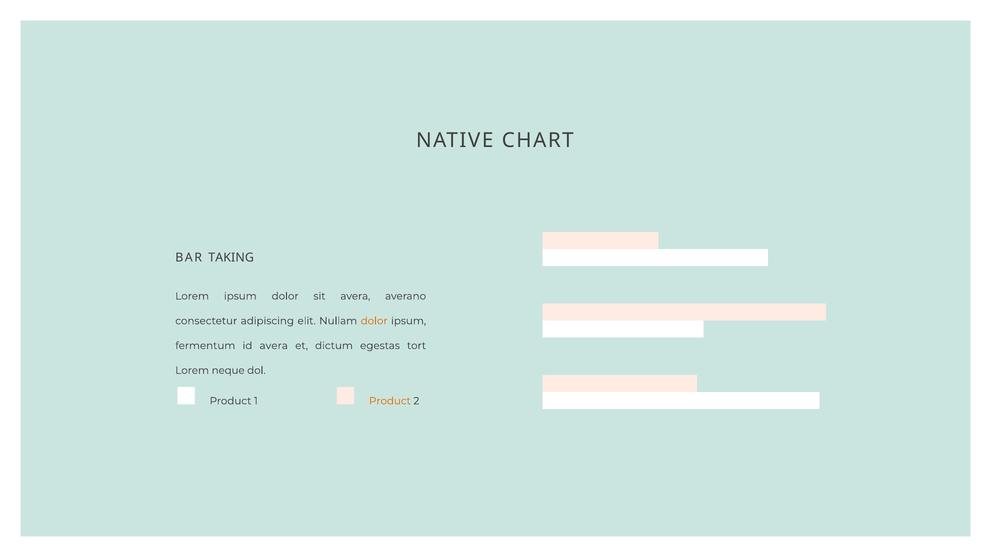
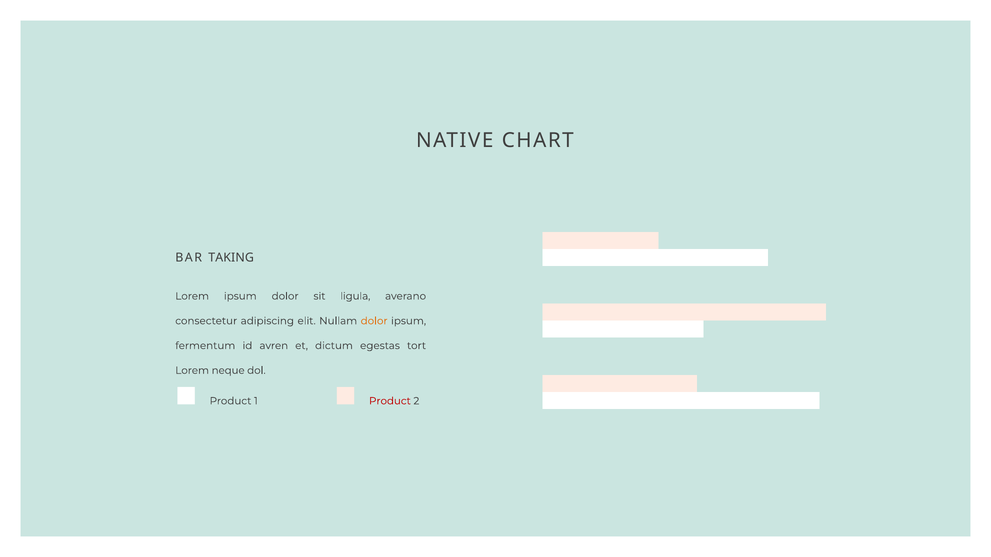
sit avera: avera -> ligula (355, 296)
id avera: avera -> avren (274, 346)
Product colour: orange -> red (390, 401)
